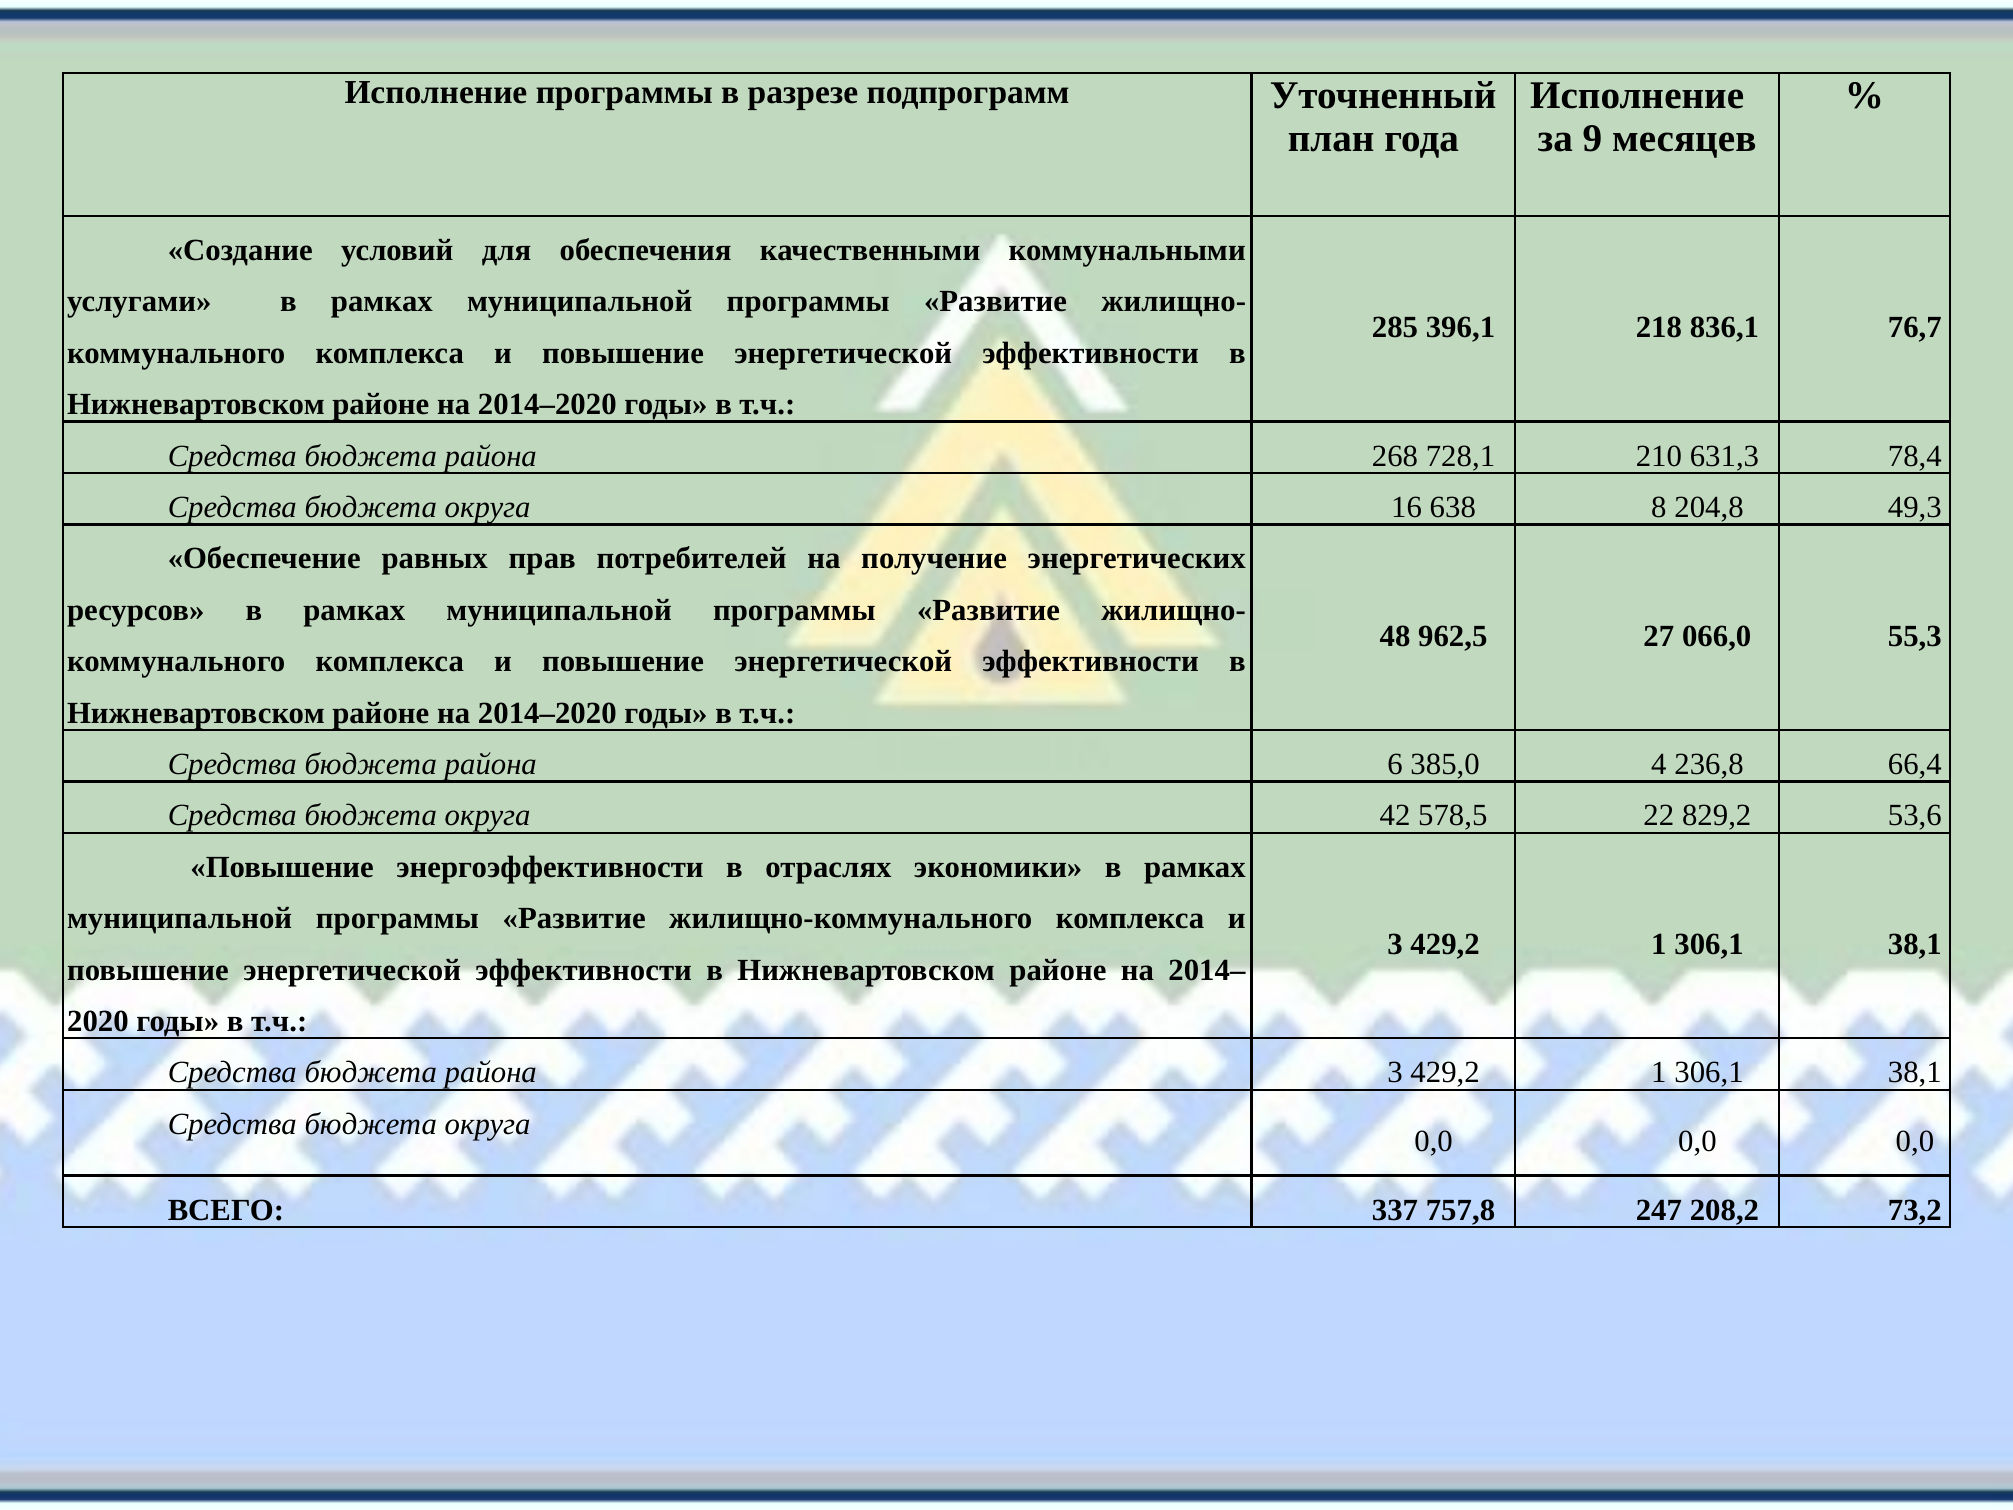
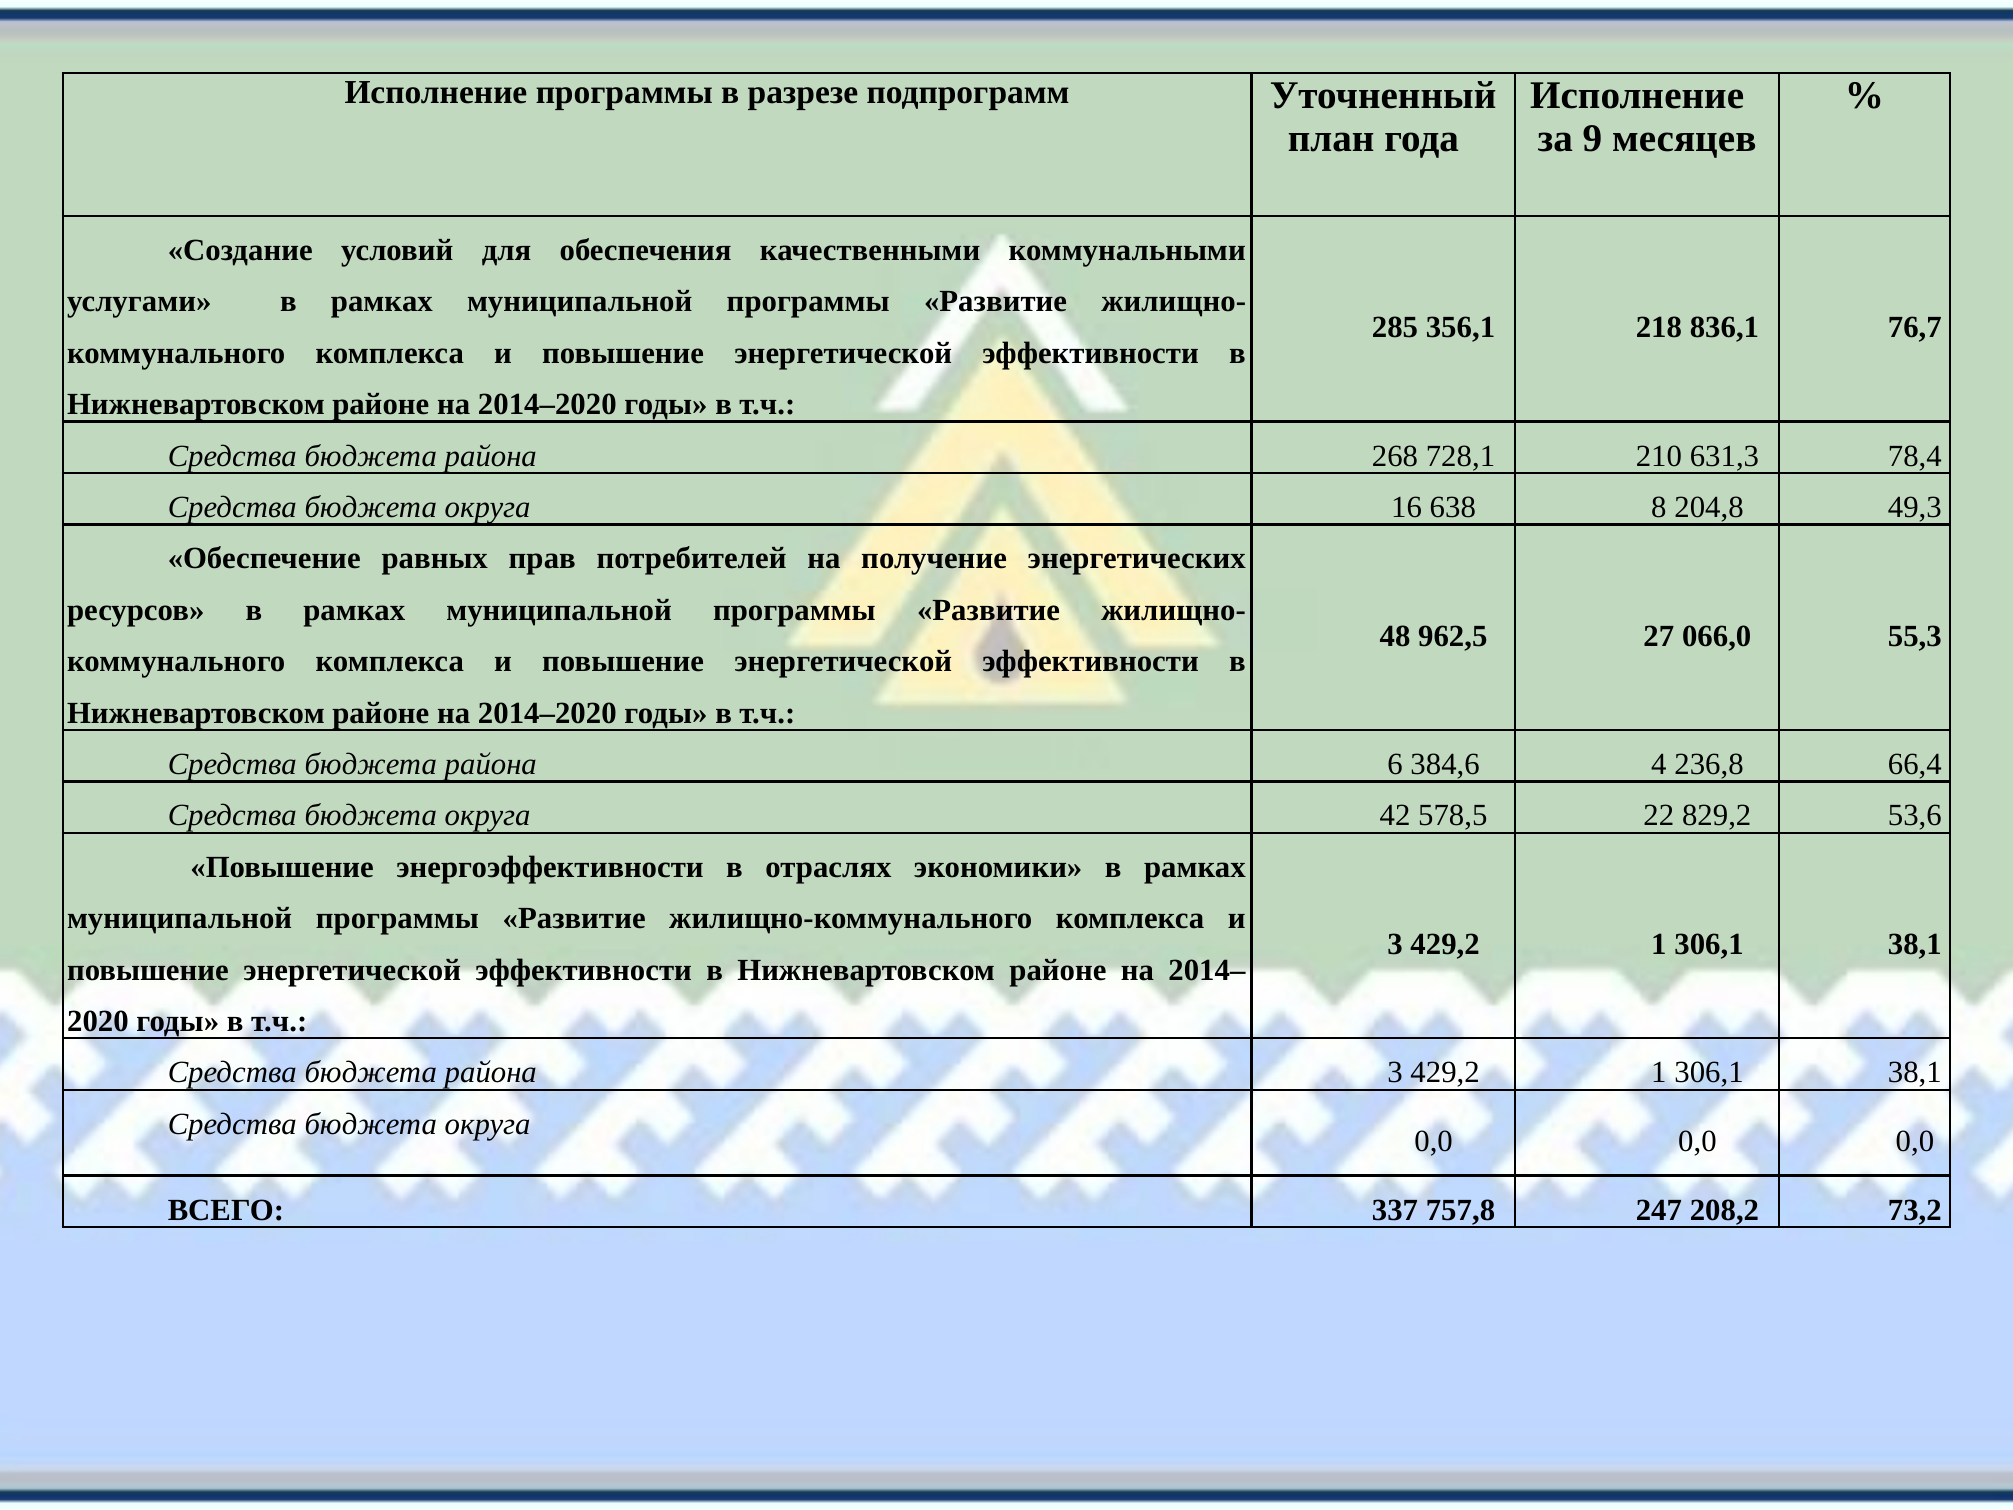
396,1: 396,1 -> 356,1 (1460, 327)
385,0: 385,0 -> 384,6 (1445, 764)
